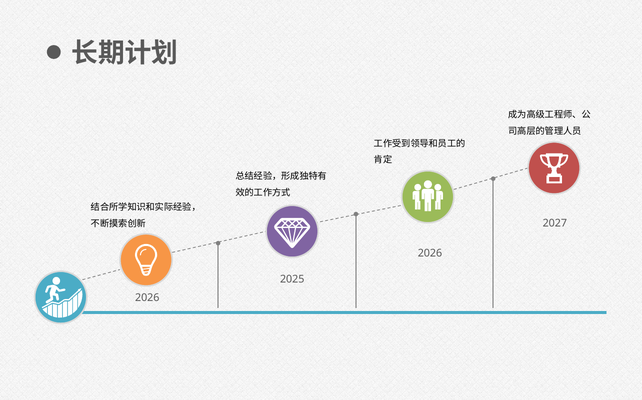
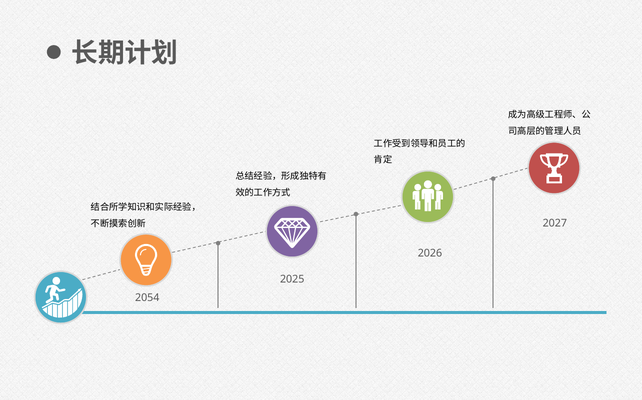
2026: 2026 -> 2054 (147, 298)
